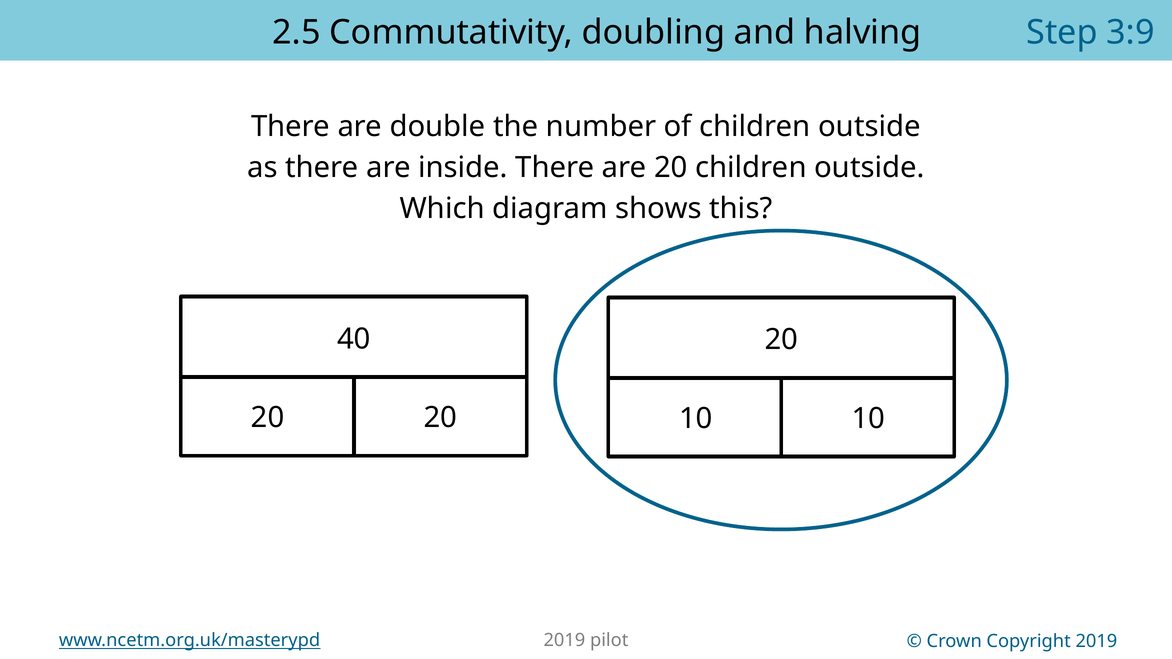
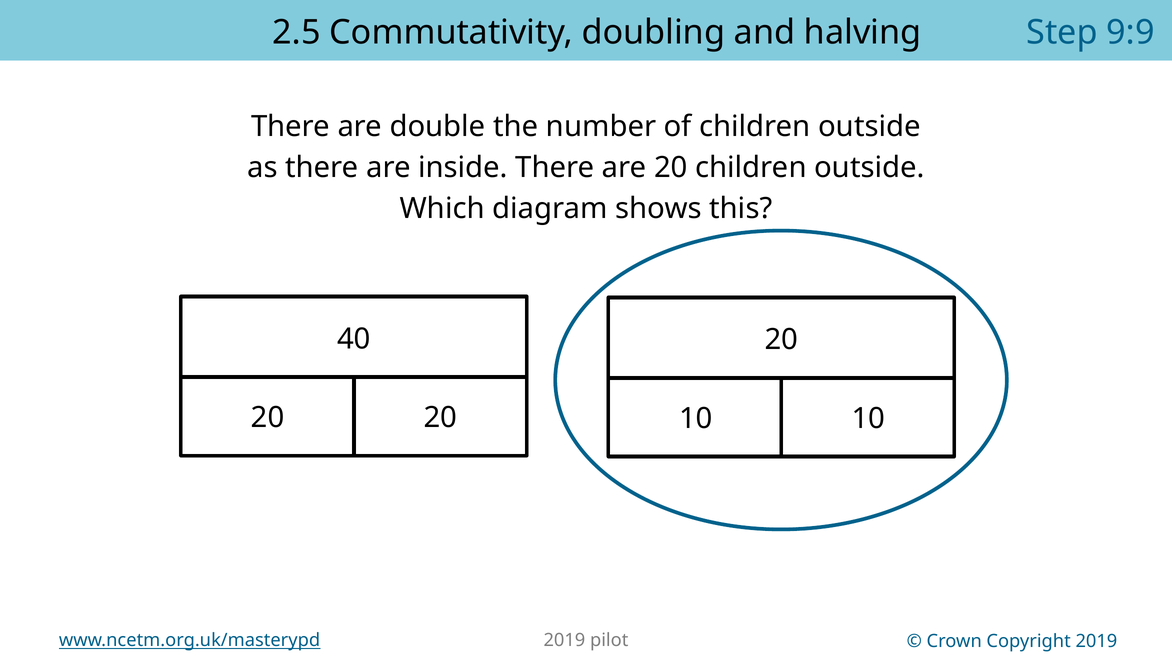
3:9: 3:9 -> 9:9 (1131, 33)
